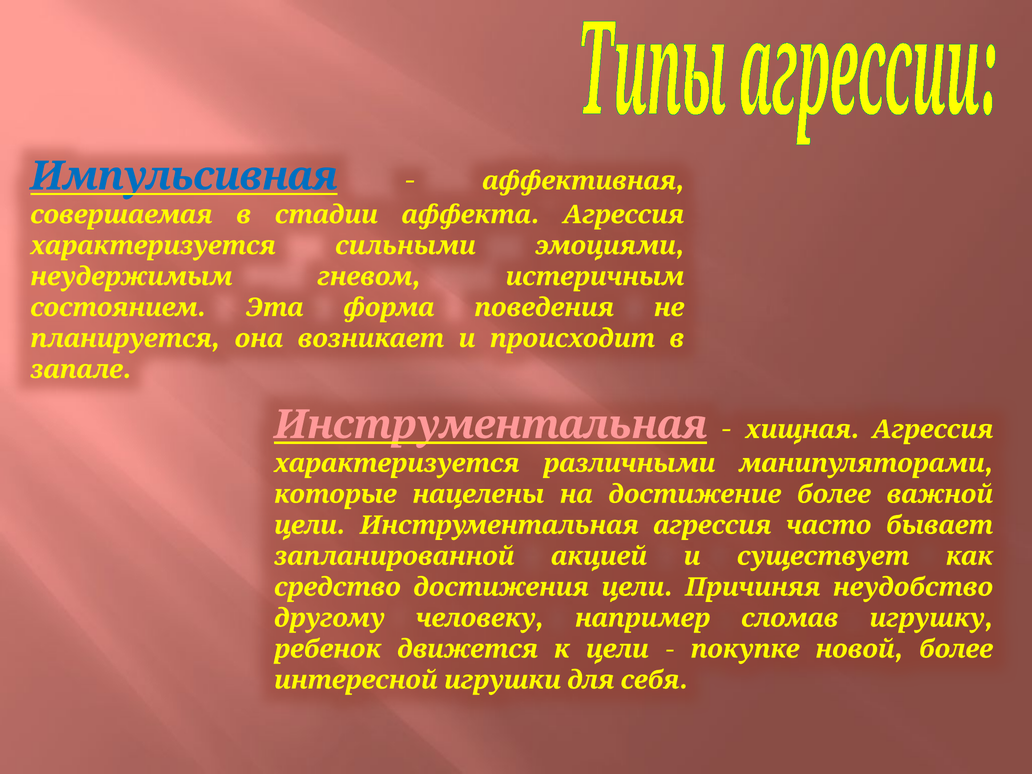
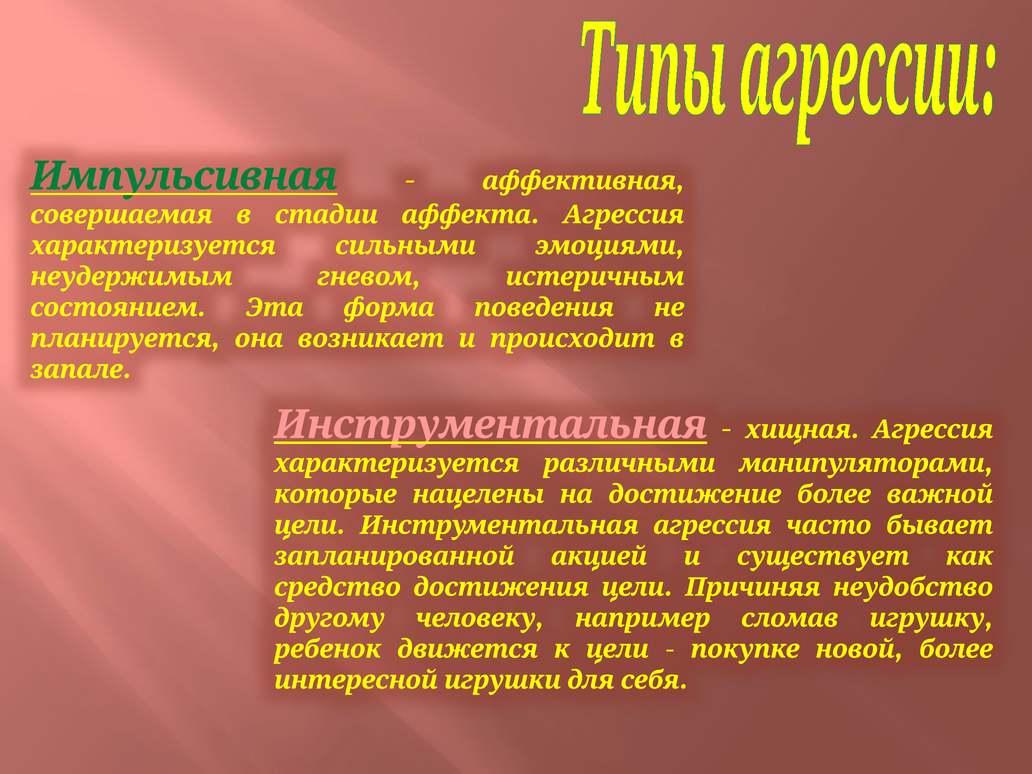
Импульсивная colour: blue -> green (184, 176)
